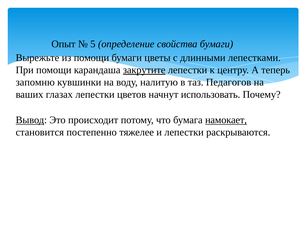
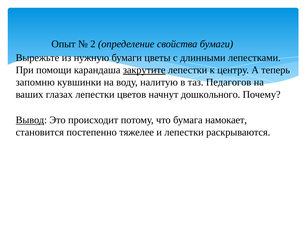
5: 5 -> 2 (93, 44)
из помощи: помощи -> нужную (91, 58)
использовать: использовать -> дошкольного (211, 94)
намокает underline: present -> none (226, 120)
